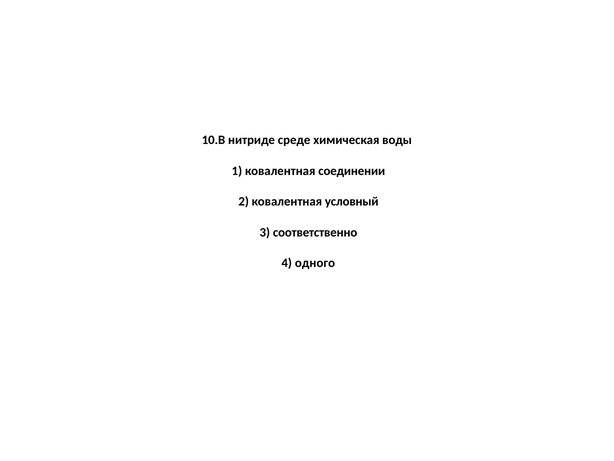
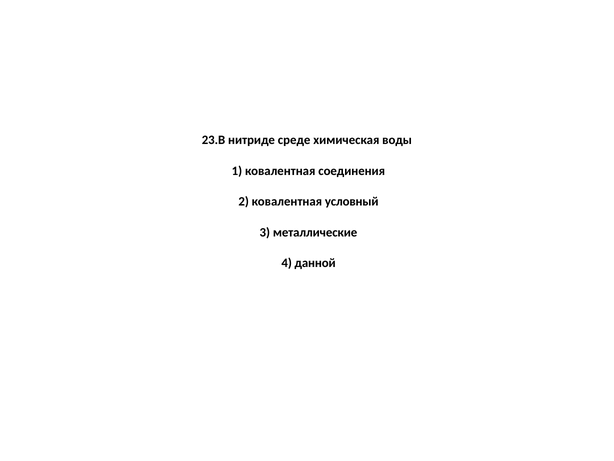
10.В: 10.В -> 23.В (214, 140)
соединении: соединении -> соединения (352, 171)
соответственно: соответственно -> металлические (315, 232)
одного: одного -> данной (315, 263)
